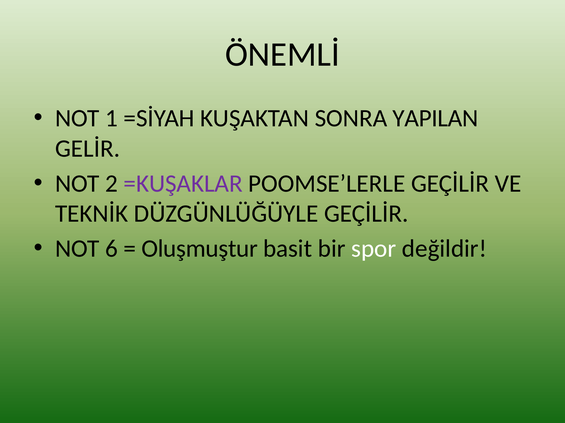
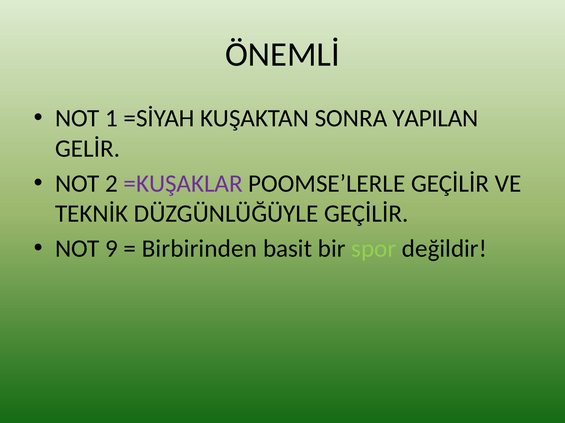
6: 6 -> 9 (112, 249)
Oluşmuştur: Oluşmuştur -> Birbirinden (199, 249)
spor colour: white -> light green (374, 249)
